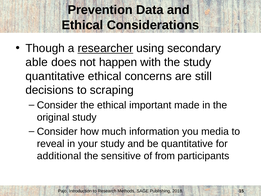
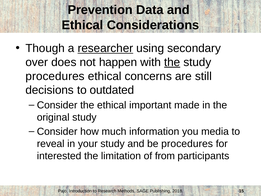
able: able -> over (37, 62)
the underline: none -> present (172, 62)
quantitative: quantitative -> procedures (55, 76)
scraping: scraping -> outdated (112, 90)
be quantitative: quantitative -> procedures (187, 144)
additional: additional -> interested (59, 156)
sensitive: sensitive -> limitation (121, 156)
